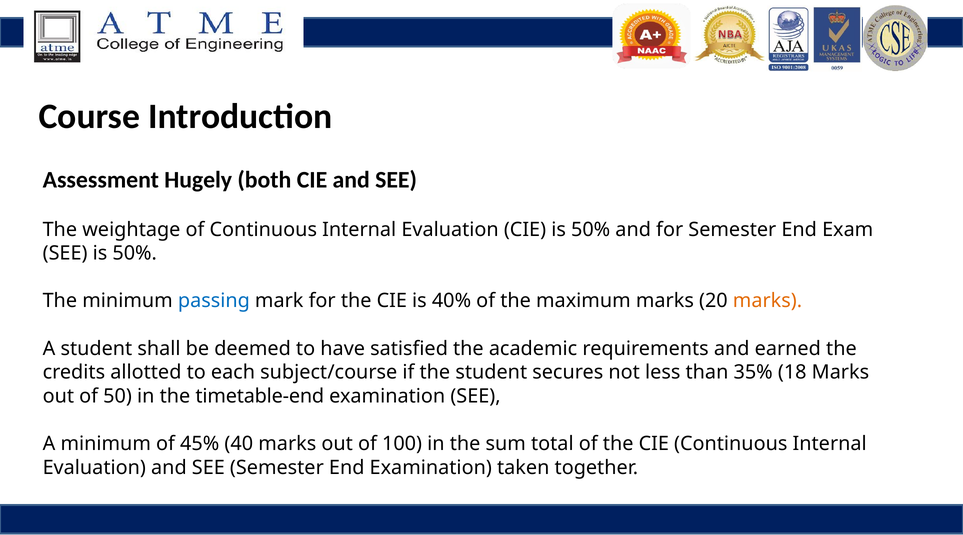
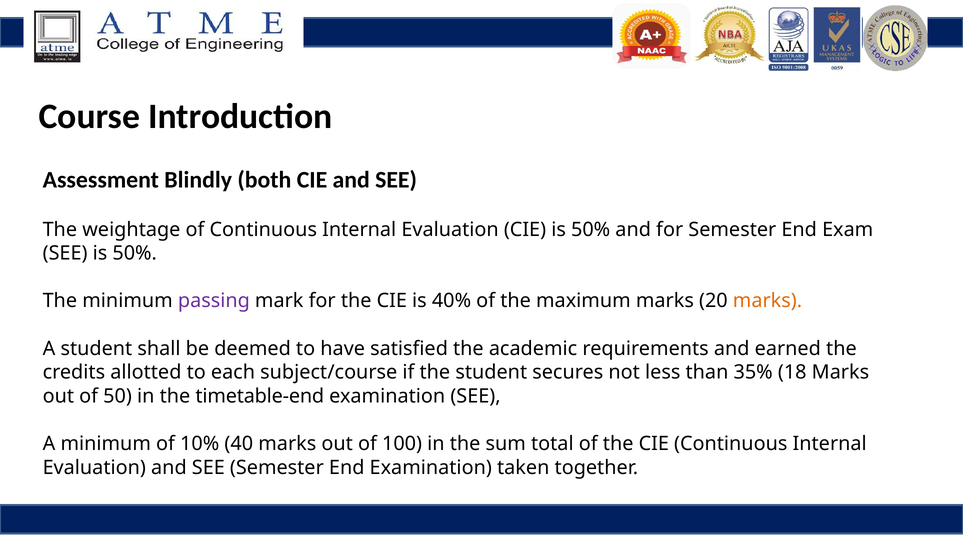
Hugely: Hugely -> Blindly (198, 180)
passing colour: blue -> purple (214, 301)
45%: 45% -> 10% (200, 444)
